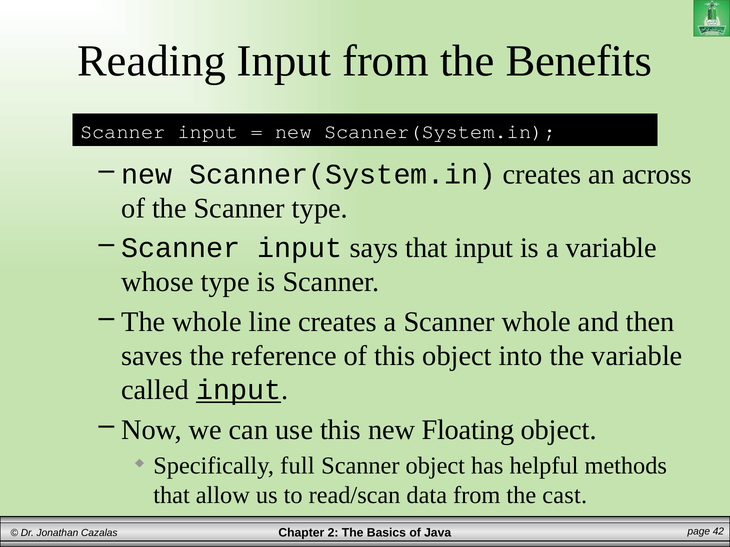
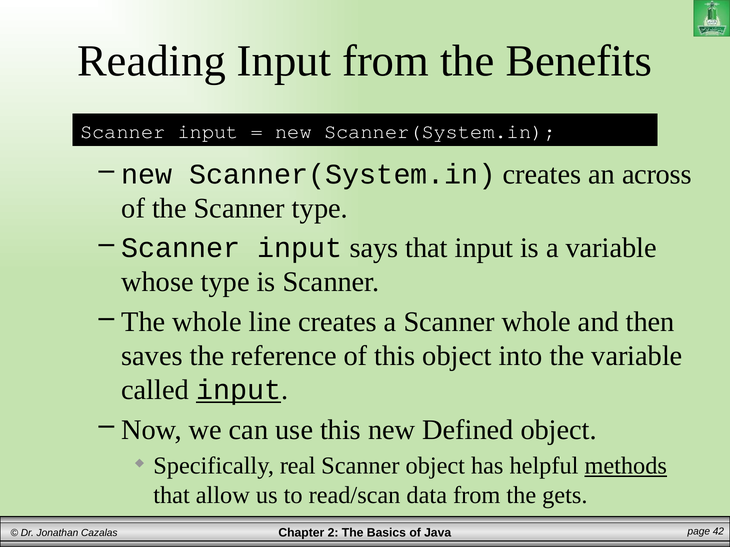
Floating: Floating -> Defined (468, 430)
full: full -> real (298, 466)
methods underline: none -> present (626, 466)
cast: cast -> gets (565, 496)
